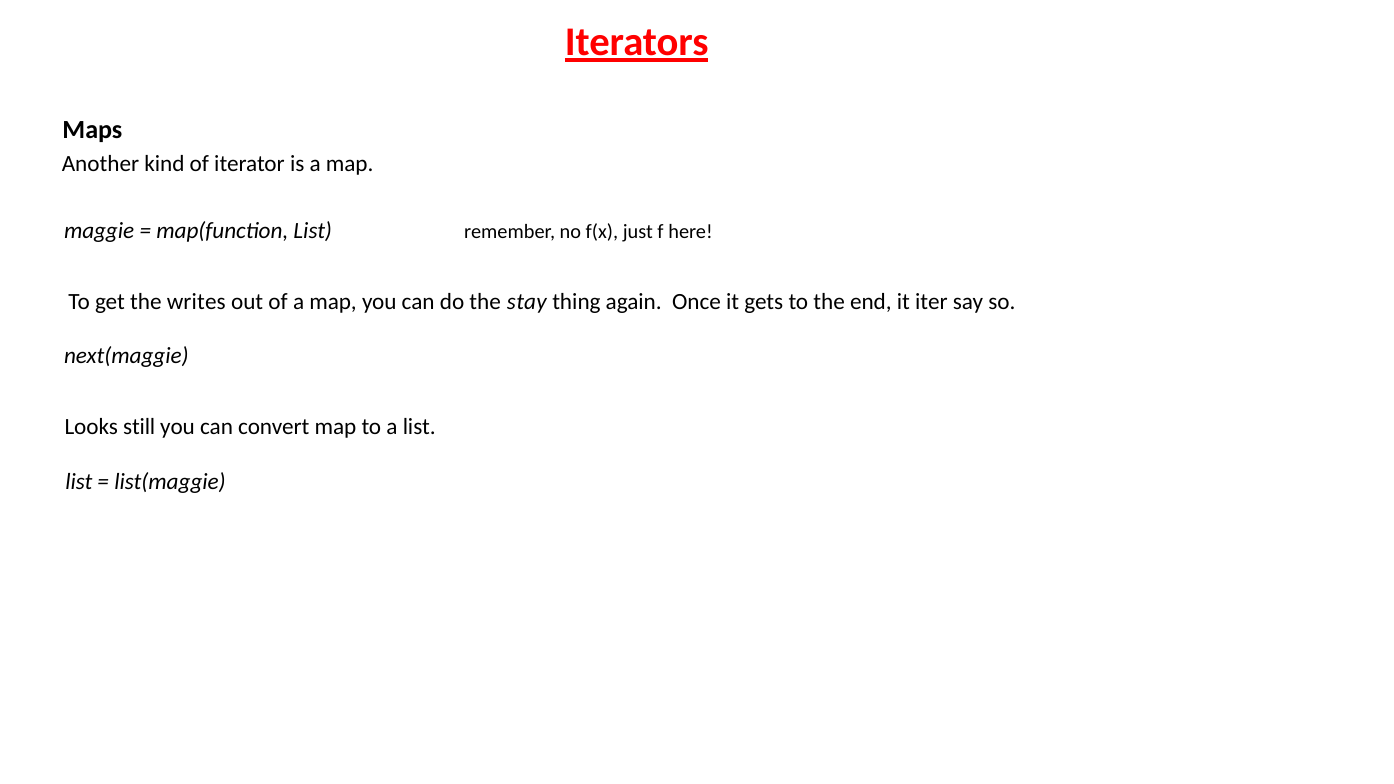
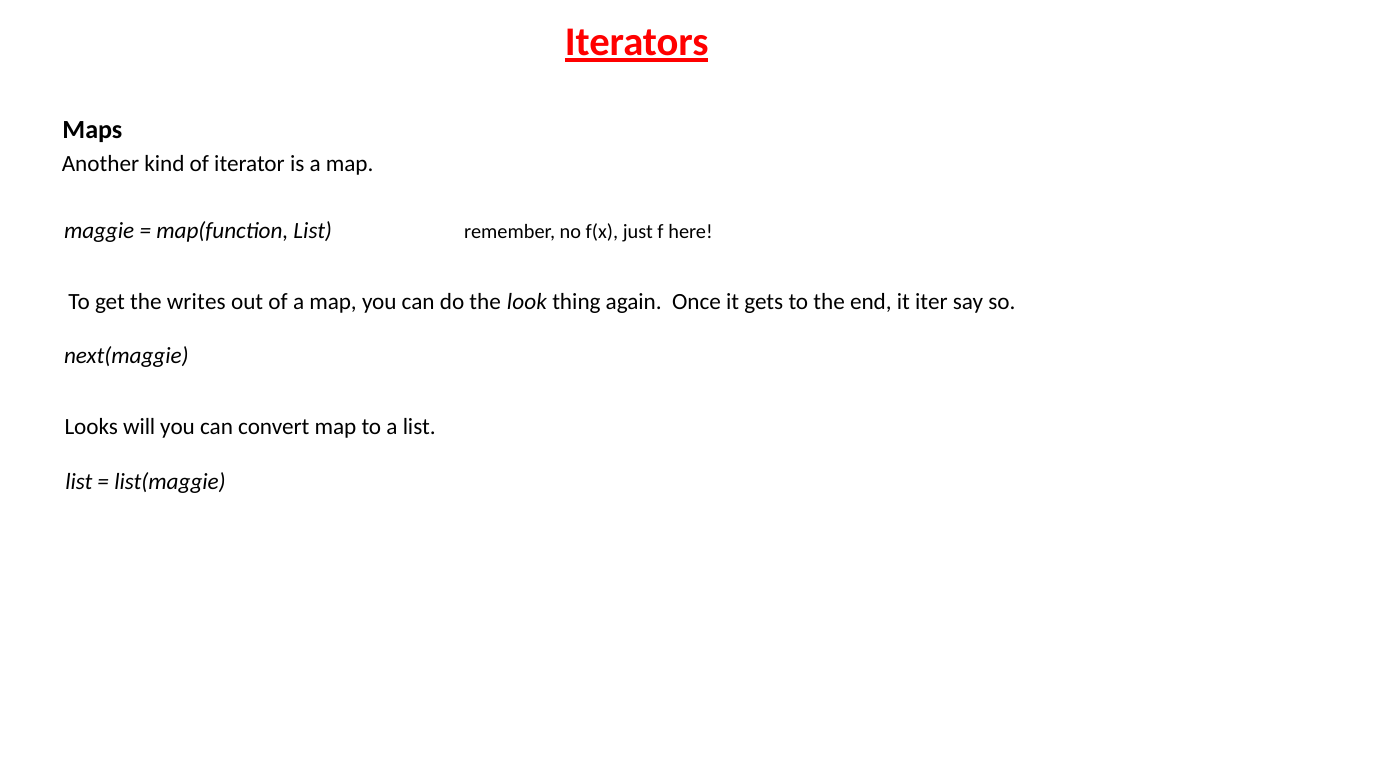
stay: stay -> look (527, 302)
still: still -> will (139, 427)
